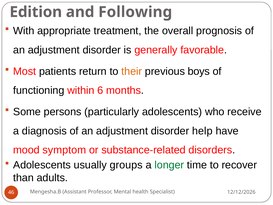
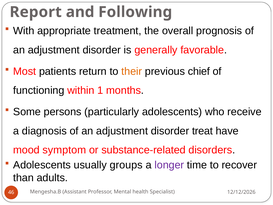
Edition: Edition -> Report (36, 12)
boys: boys -> chief (199, 71)
6: 6 -> 1 (100, 90)
help: help -> treat (202, 131)
longer colour: green -> purple (169, 165)
